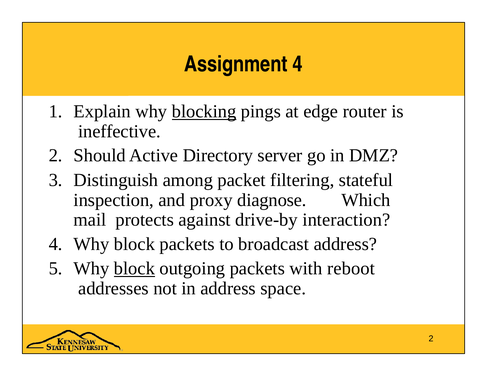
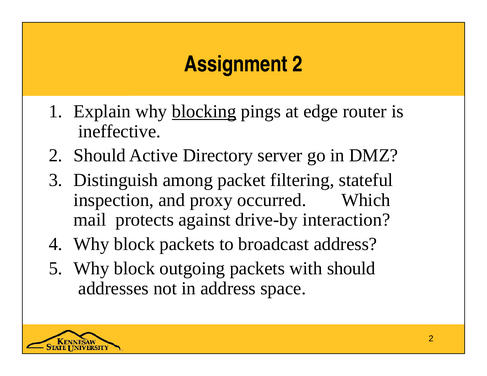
Assignment 4: 4 -> 2 (298, 64)
diagnose: diagnose -> occurred (272, 200)
block underline: present -> none (134, 269)
with reboot: reboot -> should (351, 269)
